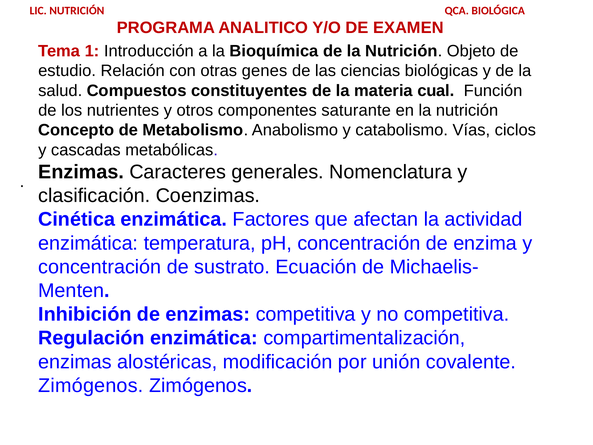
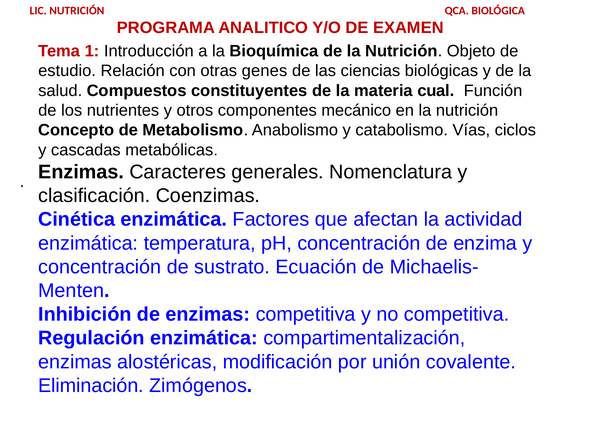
saturante: saturante -> mecánico (356, 110)
Zimógenos: Zimógenos -> Eliminación (91, 385)
